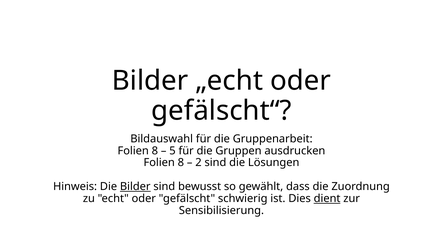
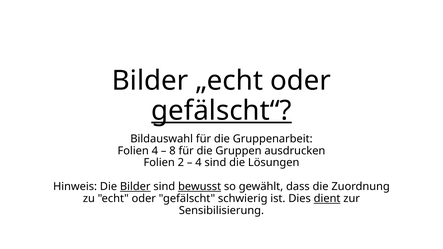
gefälscht“ underline: none -> present (221, 111)
8: 8 -> 4 (155, 151)
5: 5 -> 8 (172, 151)
8: 8 -> 2 (181, 163)
2: 2 -> 4 (198, 163)
bewusst underline: none -> present (200, 187)
